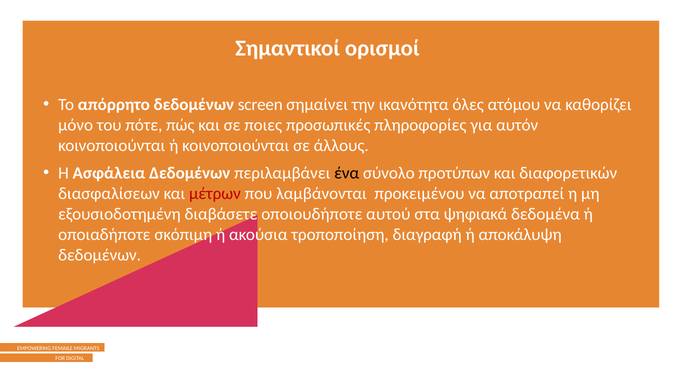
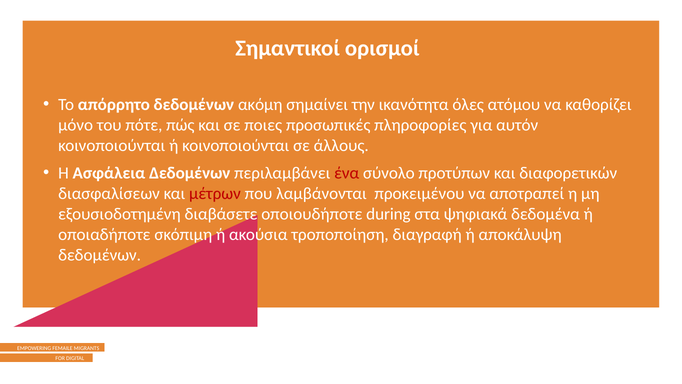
screen: screen -> ακόμη (260, 104)
ένα colour: black -> red (347, 173)
αυτού: αυτού -> during (388, 214)
